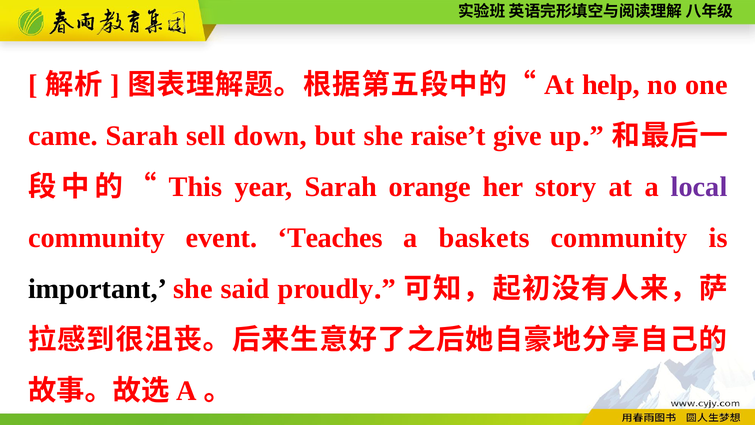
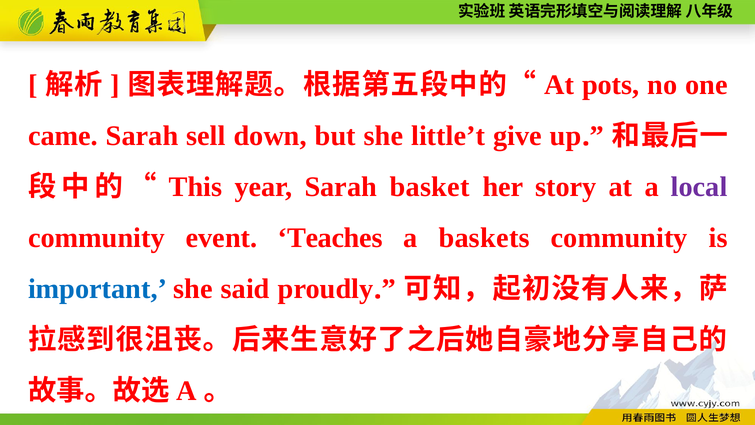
help: help -> pots (611, 85)
raise’t: raise’t -> little’t (448, 136)
orange: orange -> basket (430, 187)
important colour: black -> blue (98, 289)
